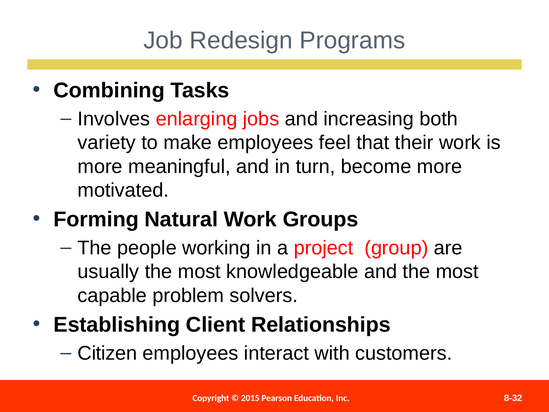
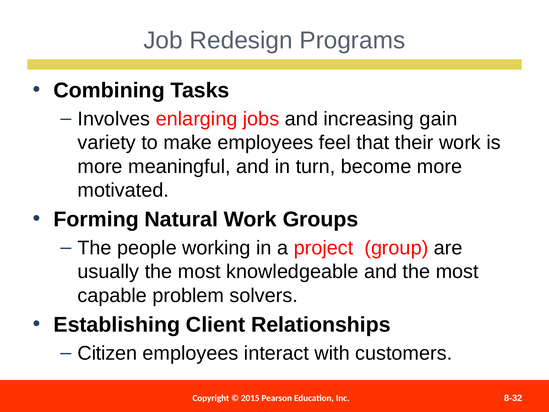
both: both -> gain (439, 119)
